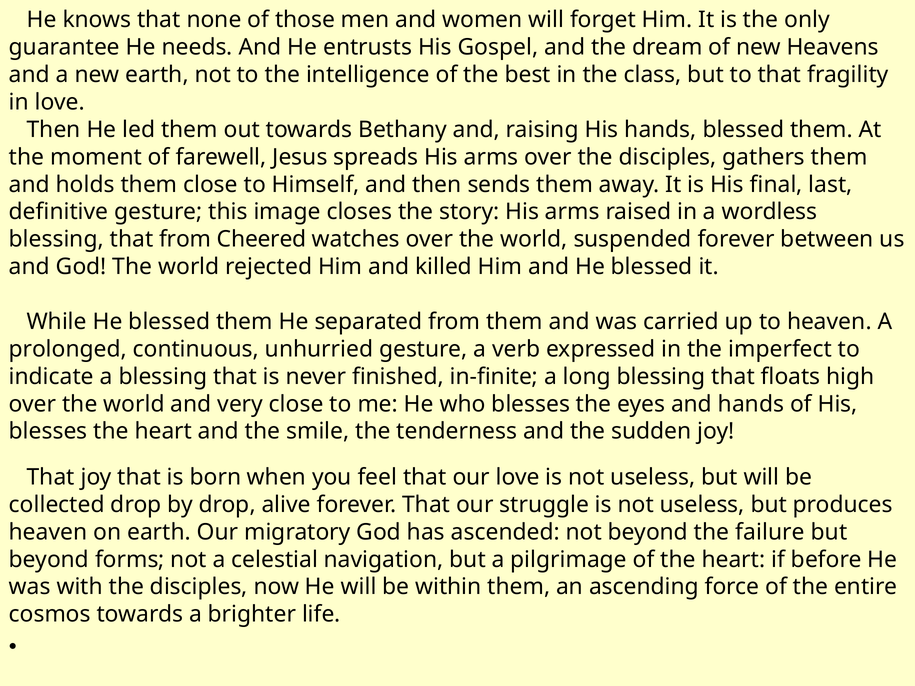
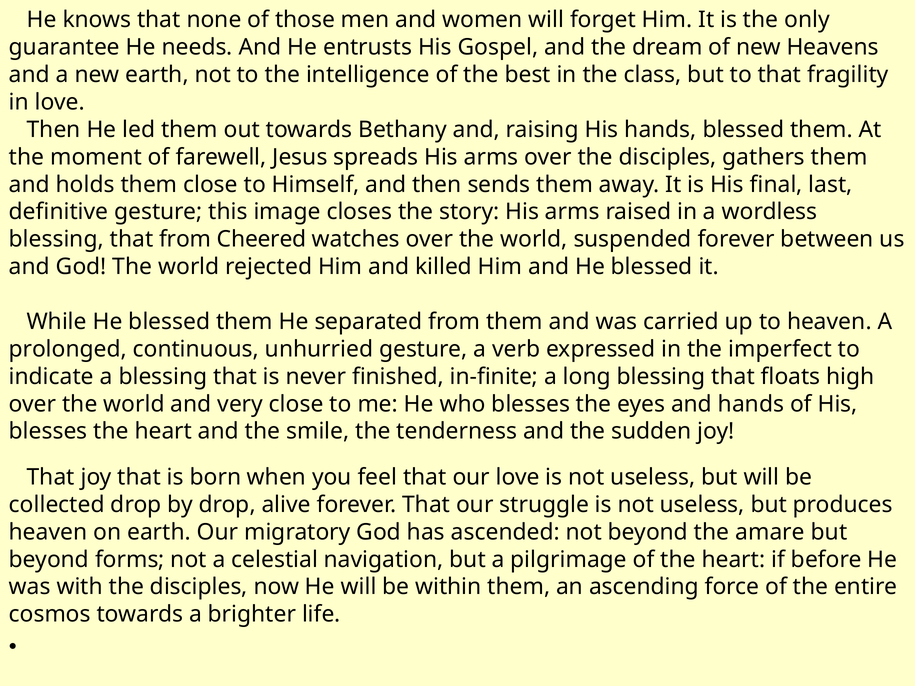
failure: failure -> amare (770, 532)
